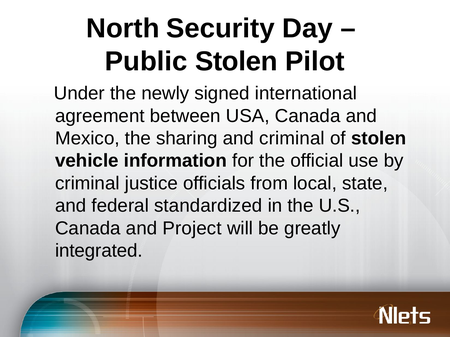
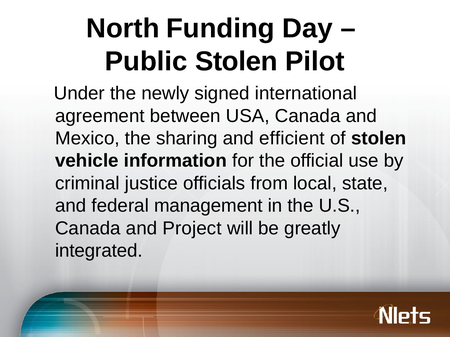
Security: Security -> Funding (220, 29)
and criminal: criminal -> efficient (292, 139)
standardized: standardized -> management (208, 206)
